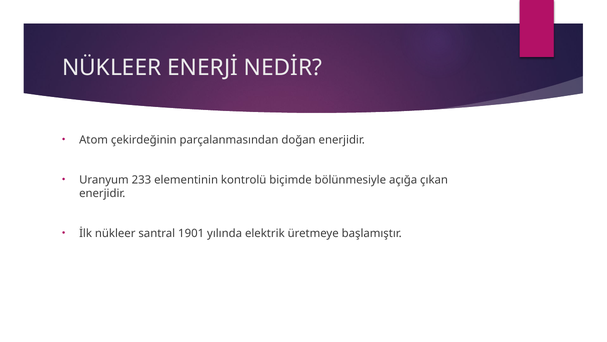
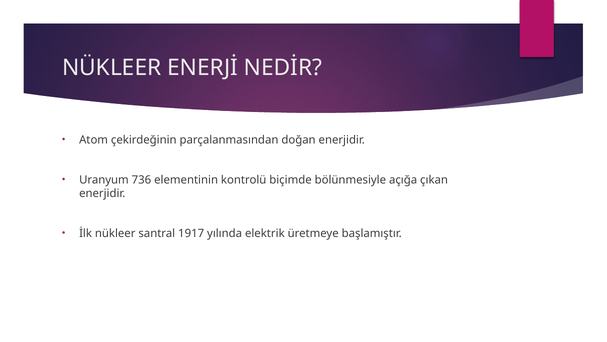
233: 233 -> 736 (141, 179)
1901: 1901 -> 1917 (191, 233)
